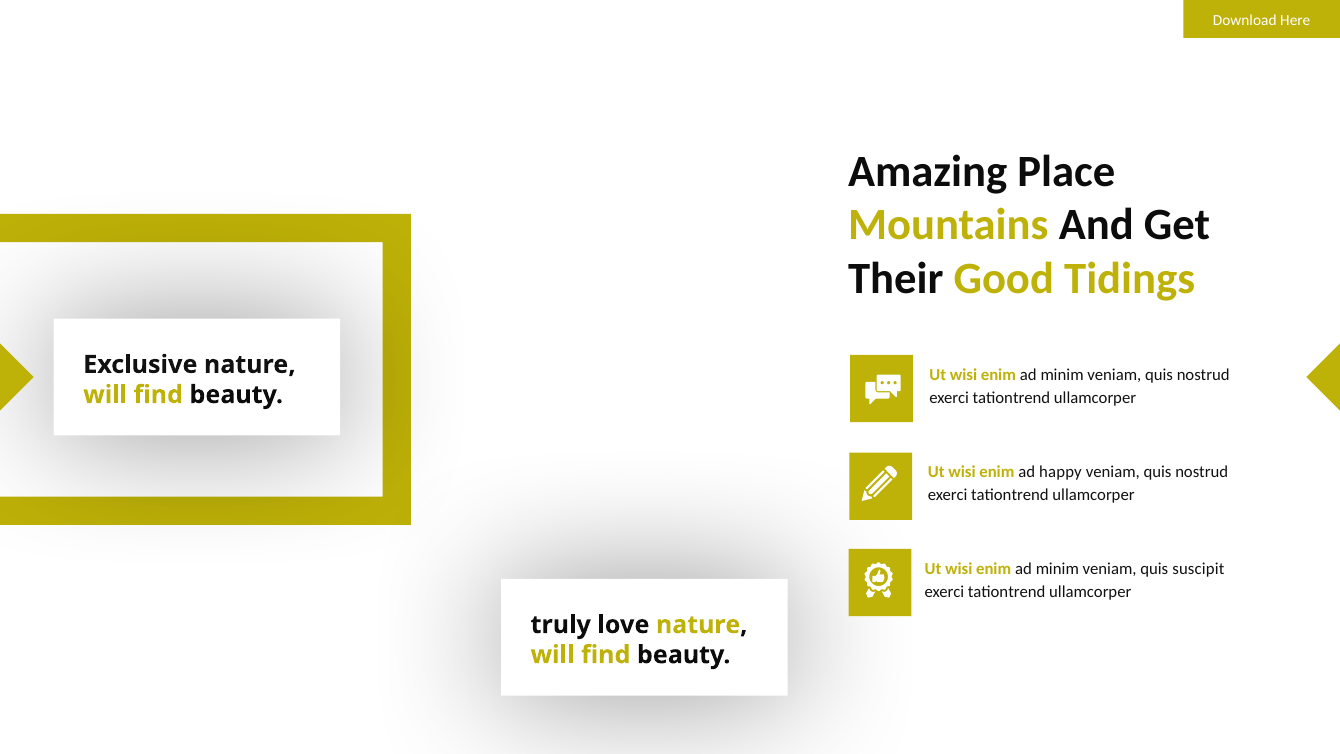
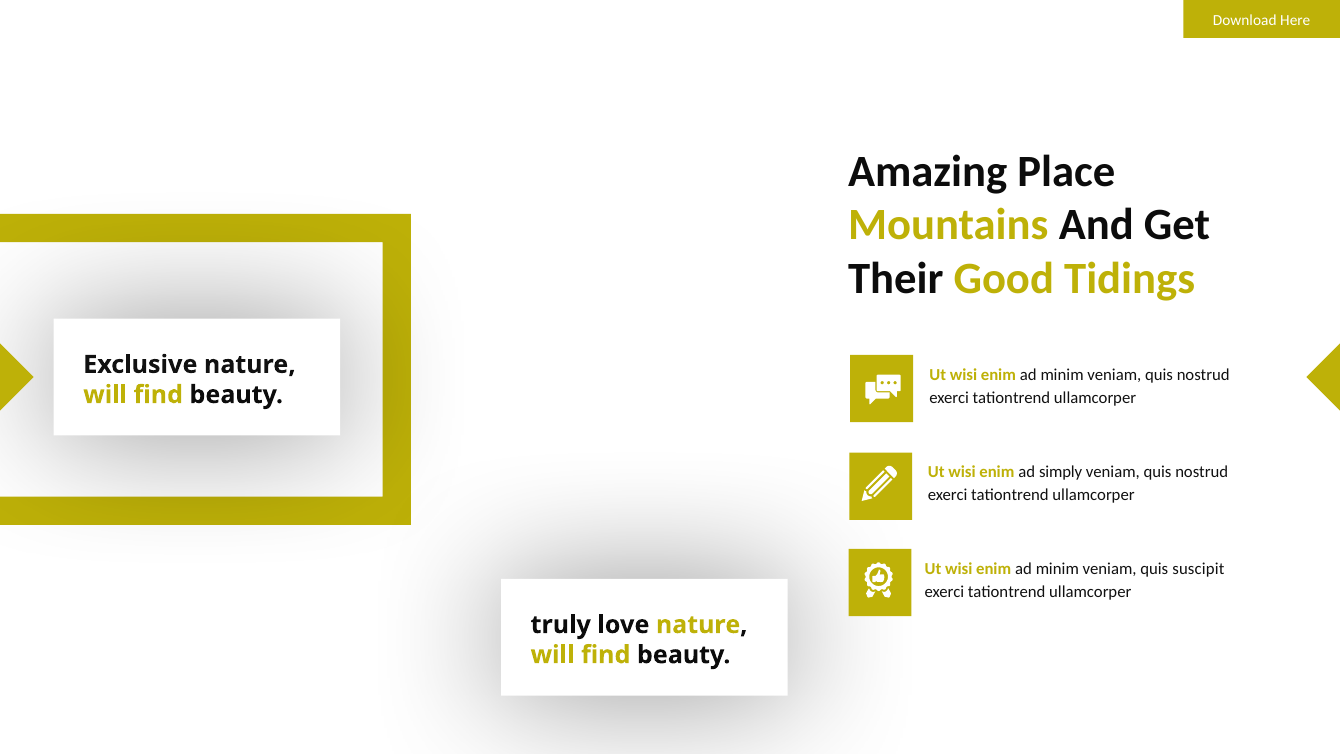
happy: happy -> simply (1061, 472)
